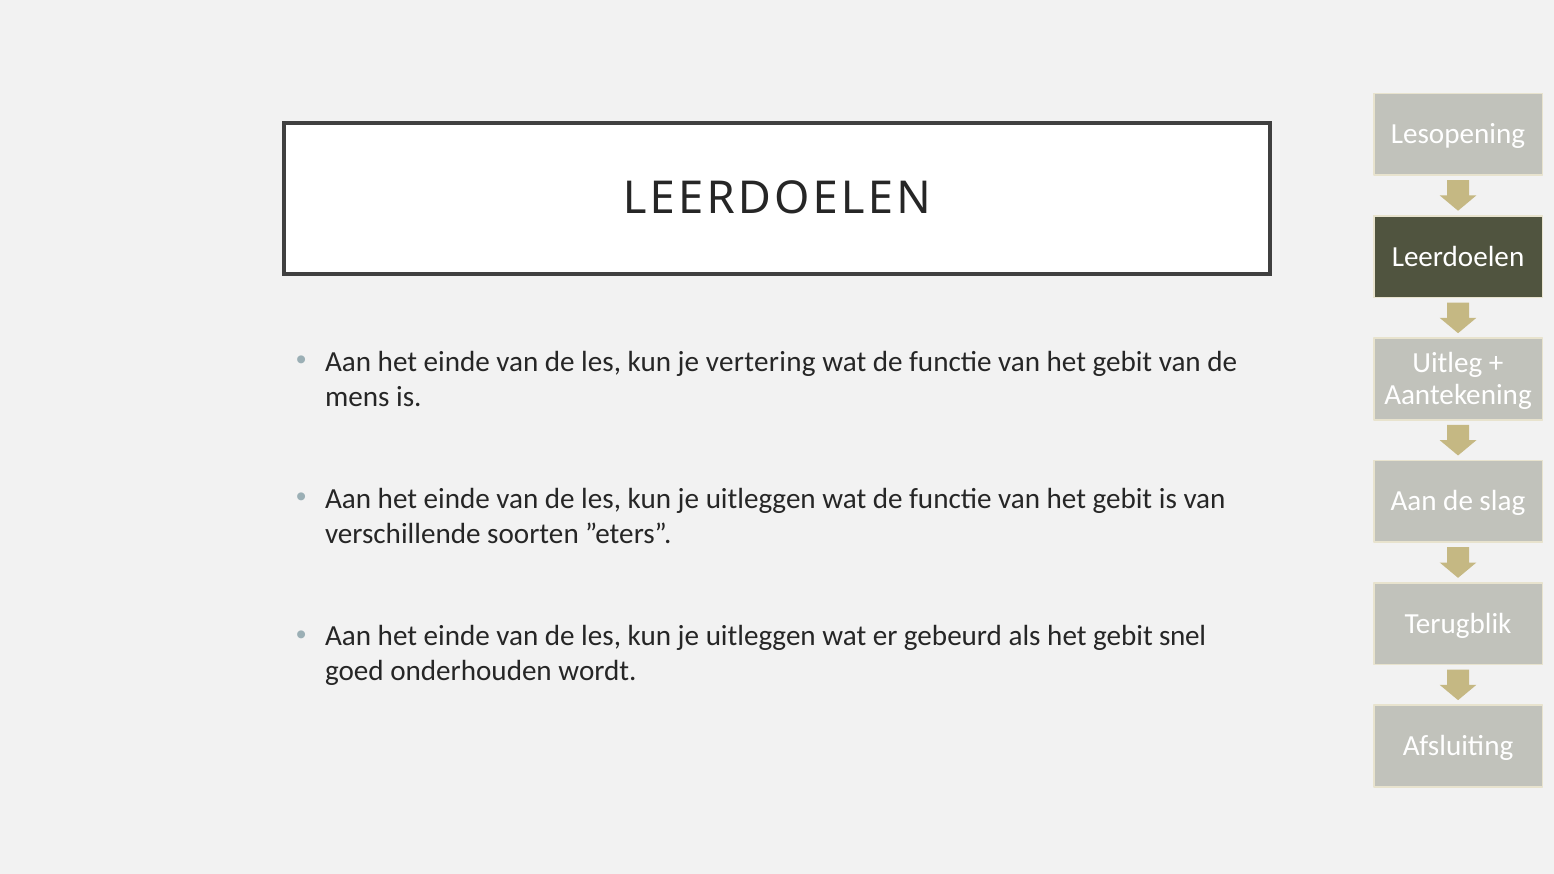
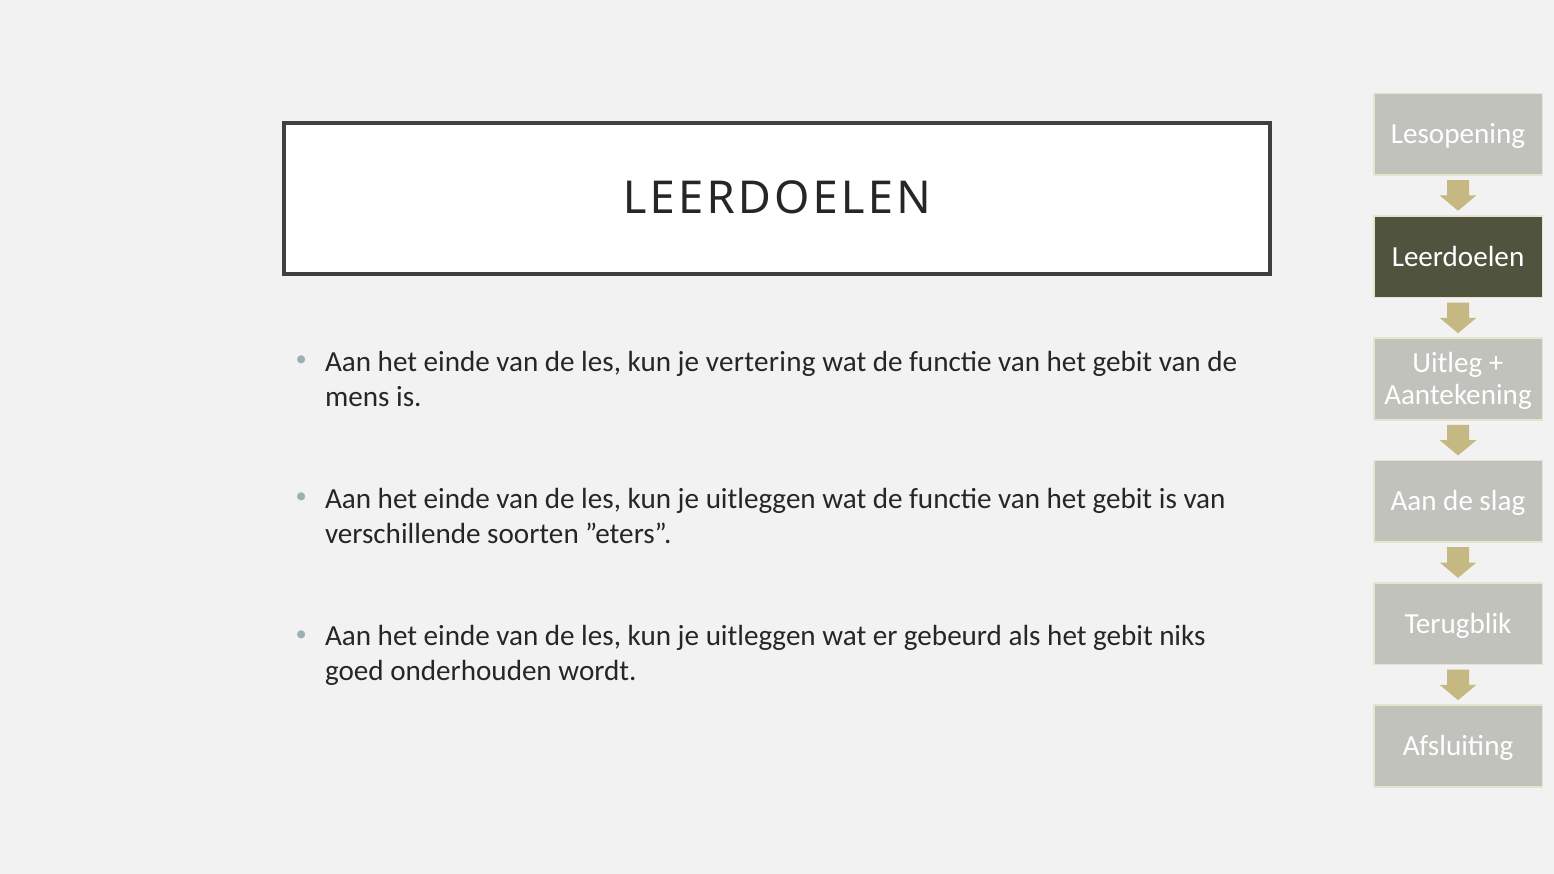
snel: snel -> niks (1182, 636)
